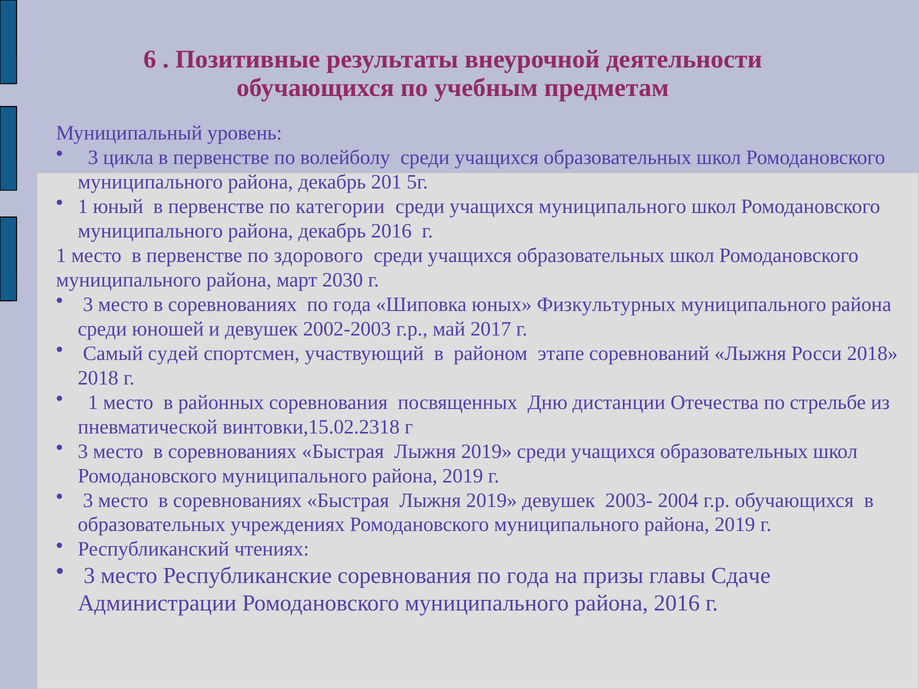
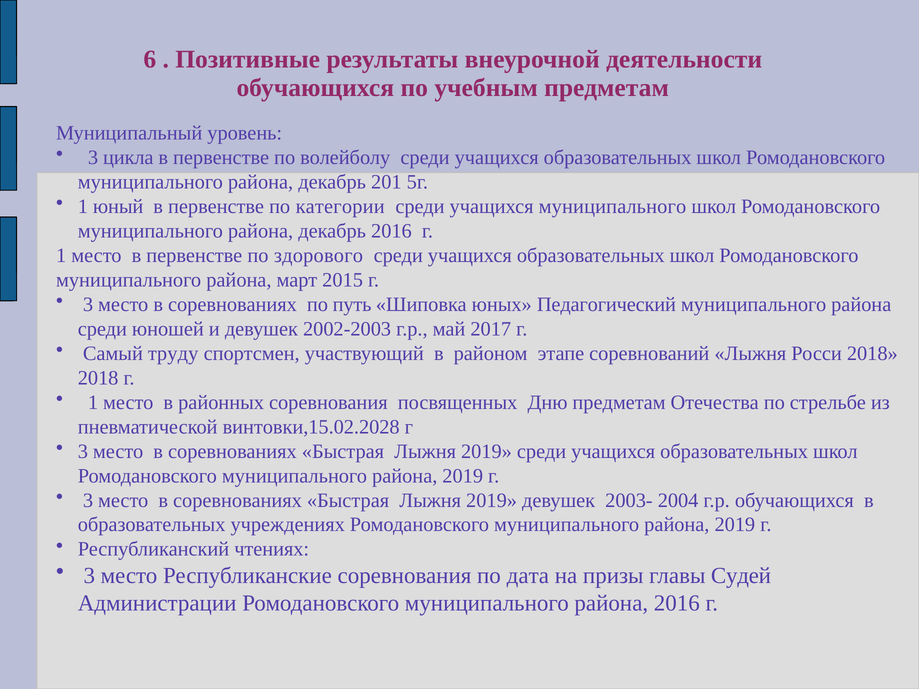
2030: 2030 -> 2015 (343, 280)
соревнованиях по года: года -> путь (352, 304)
Физкультурных: Физкультурных -> Педагогический (606, 304)
судей: судей -> труду (173, 353)
Дню дистанции: дистанции -> предметам (619, 402)
винтовки,15.02.2318: винтовки,15.02.2318 -> винтовки,15.02.2028 (311, 427)
соревнования по года: года -> дата (528, 576)
Сдаче: Сдаче -> Судей (741, 576)
